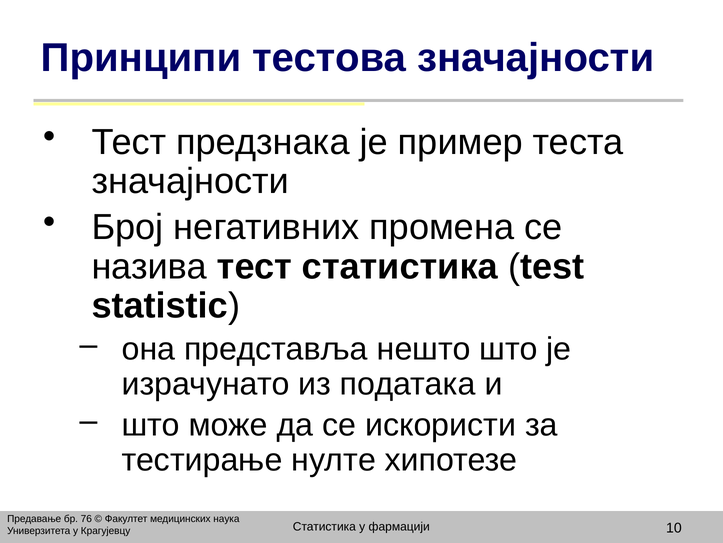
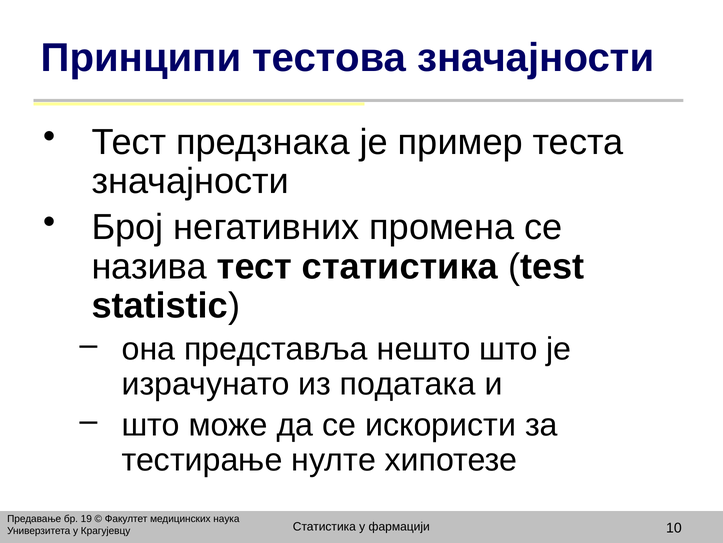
76: 76 -> 19 (86, 518)
